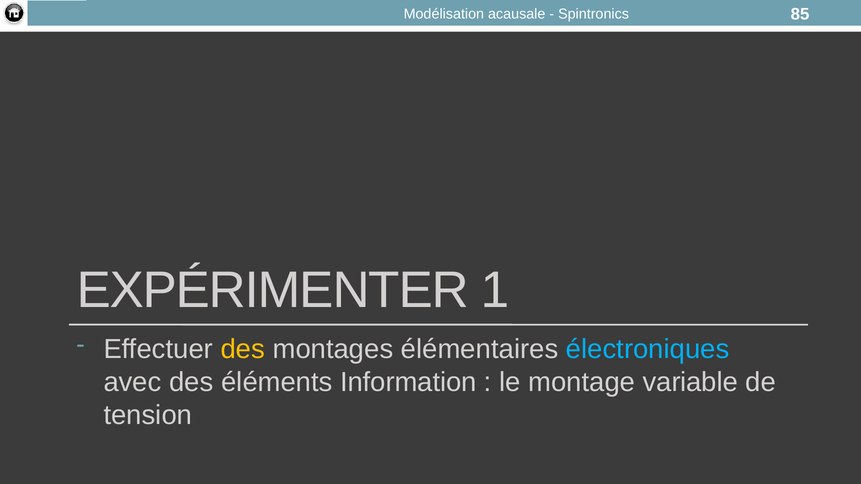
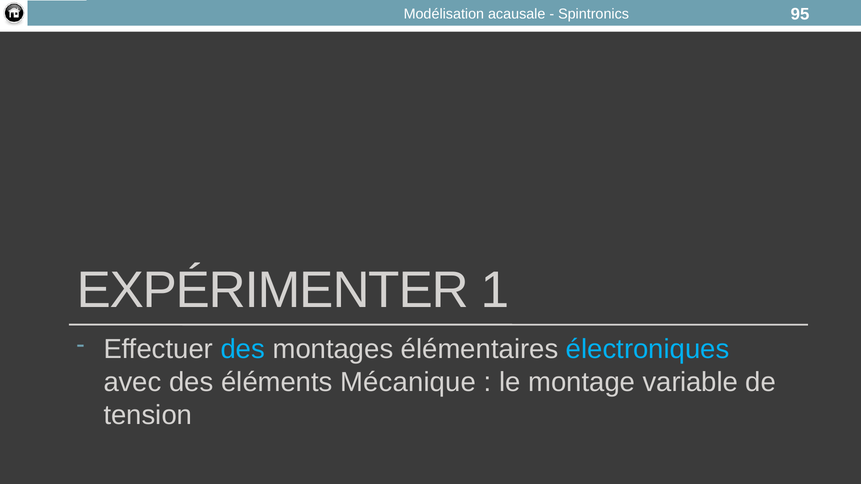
85: 85 -> 95 (800, 14)
des colour: yellow -> light blue (243, 349)
Information: Information -> Mécanique (408, 382)
